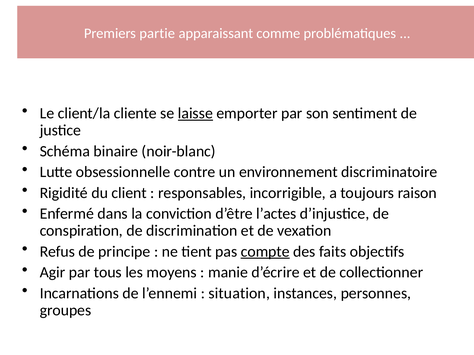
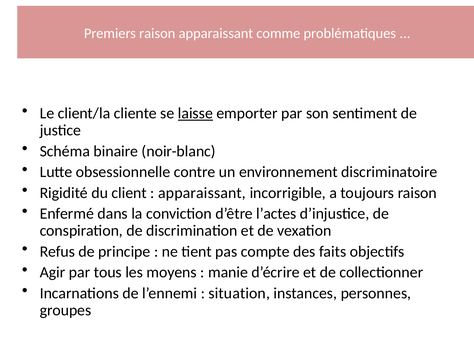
Premiers partie: partie -> raison (157, 33)
responsables: responsables -> apparaissant (202, 193)
compte underline: present -> none (265, 252)
